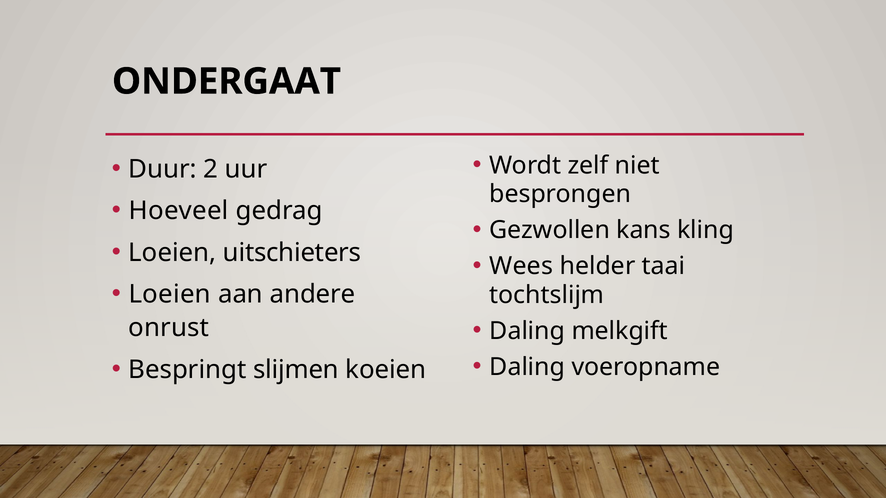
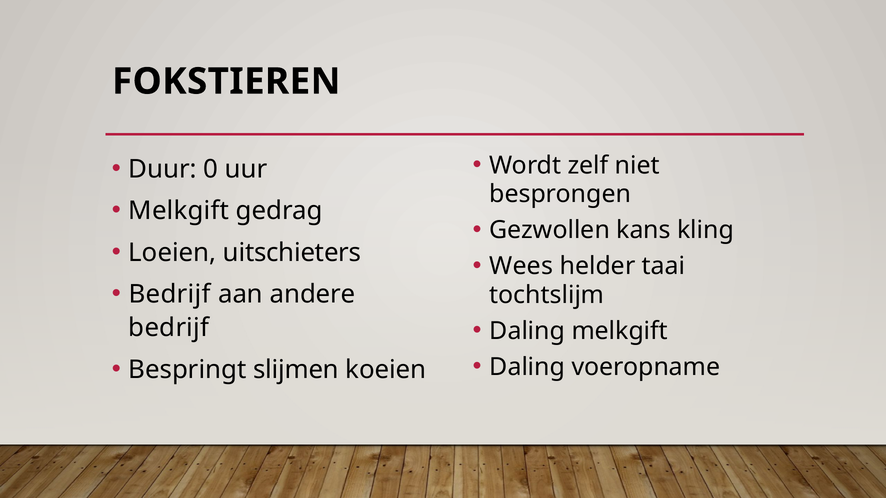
ONDERGAAT: ONDERGAAT -> FOKSTIEREN (226, 82)
2: 2 -> 0 (211, 169)
Hoeveel: Hoeveel -> Melkgift (179, 211)
Loeien: Loeien -> Bedrijf (170, 295)
onrust: onrust -> bedrijf (169, 328)
